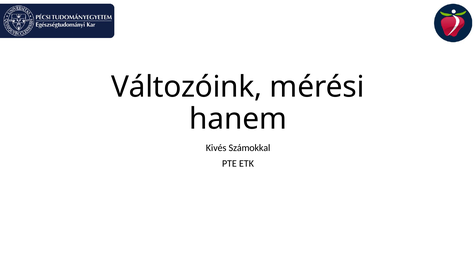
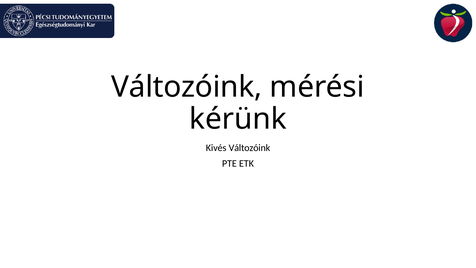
hanem: hanem -> kérünk (238, 119)
Kivés Számokkal: Számokkal -> Változóink (249, 148)
